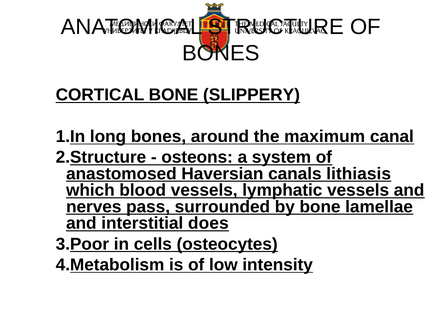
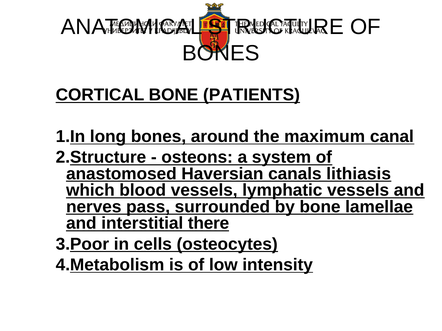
SLIPPERY: SLIPPERY -> PATIENTS (251, 95)
does: does -> there (209, 224)
